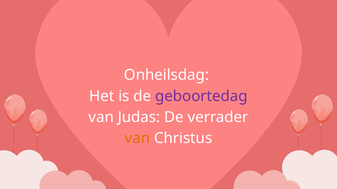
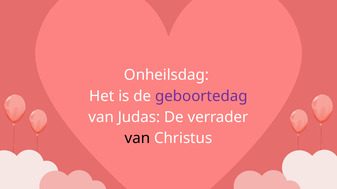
van colour: orange -> black (137, 139)
